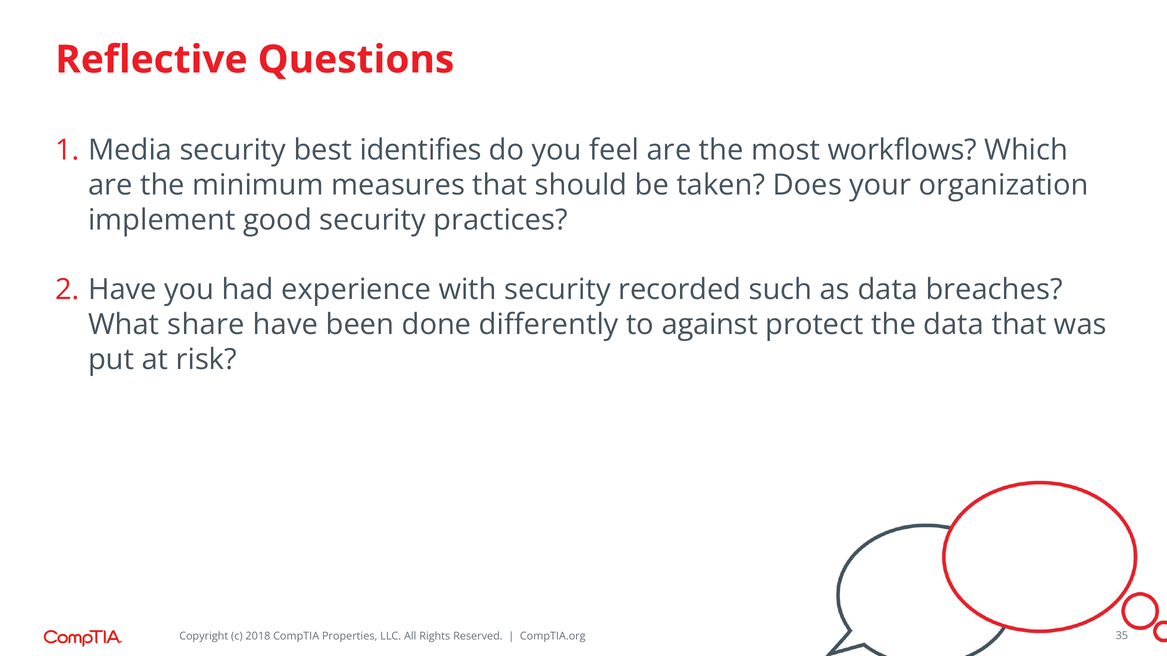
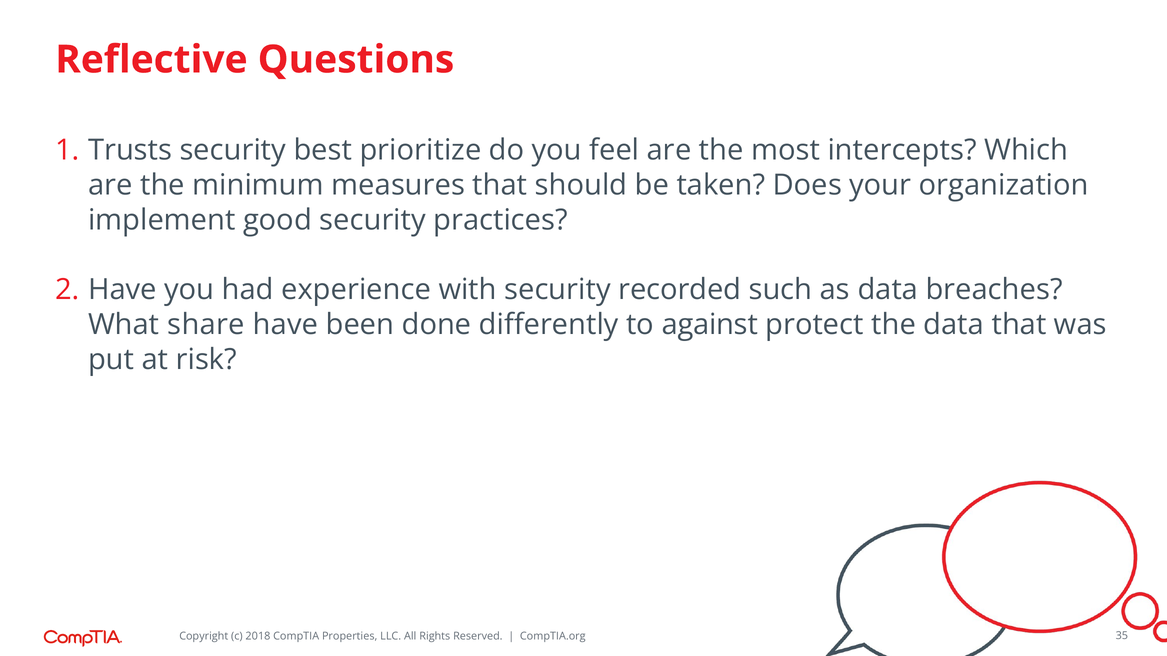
Media: Media -> Trusts (130, 150)
identifies: identifies -> prioritize (421, 150)
workflows: workflows -> intercepts (902, 150)
